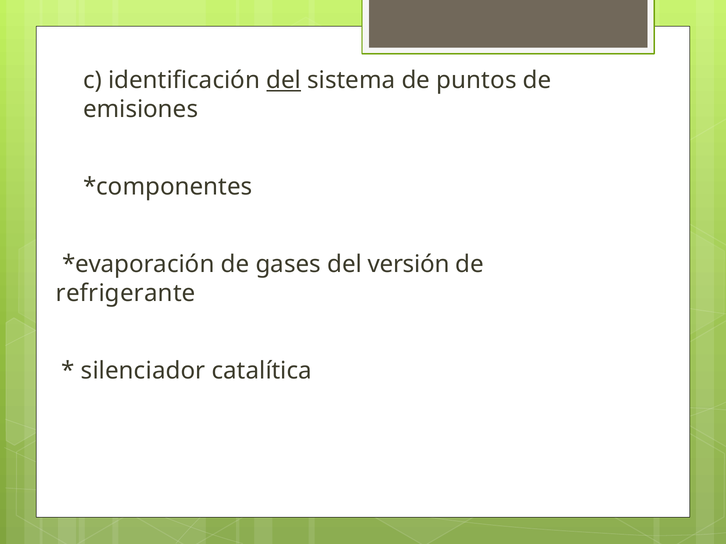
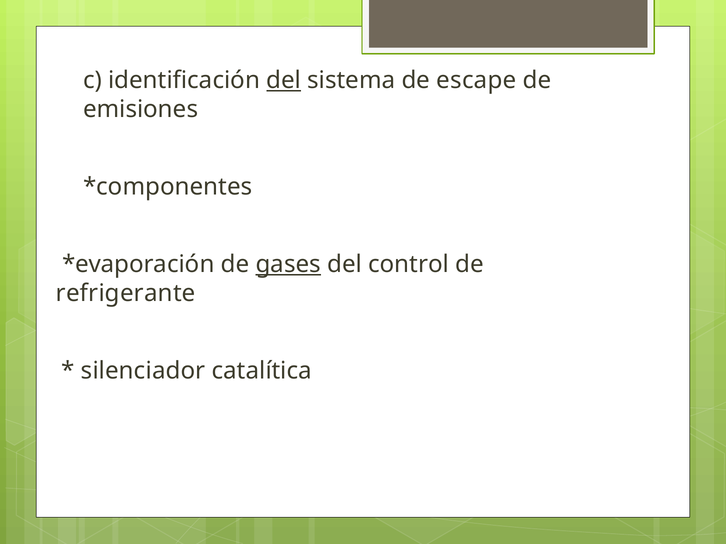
puntos: puntos -> escape (476, 81)
gases underline: none -> present (288, 264)
versión: versión -> control (409, 264)
